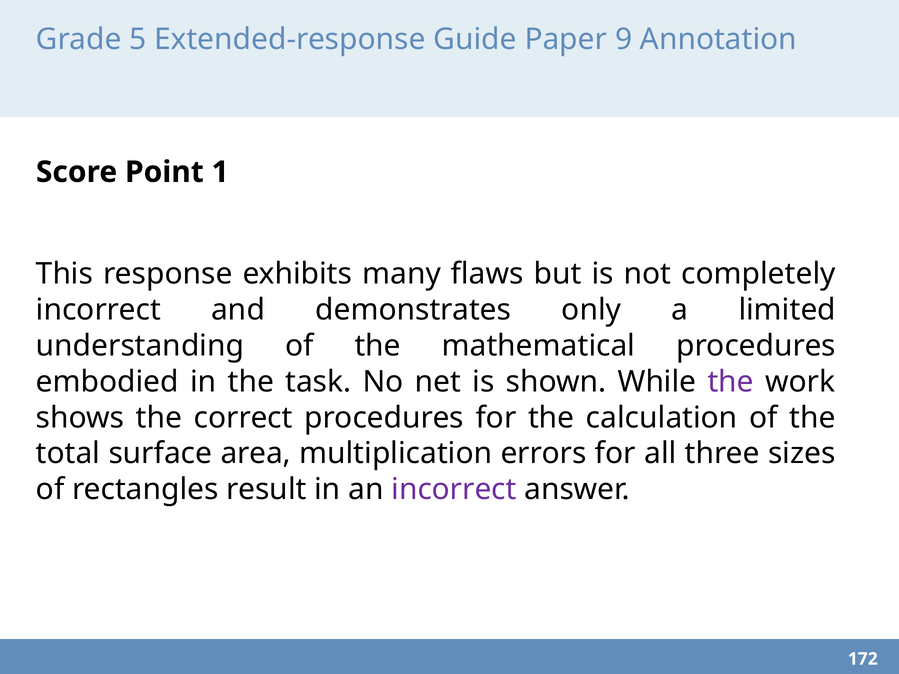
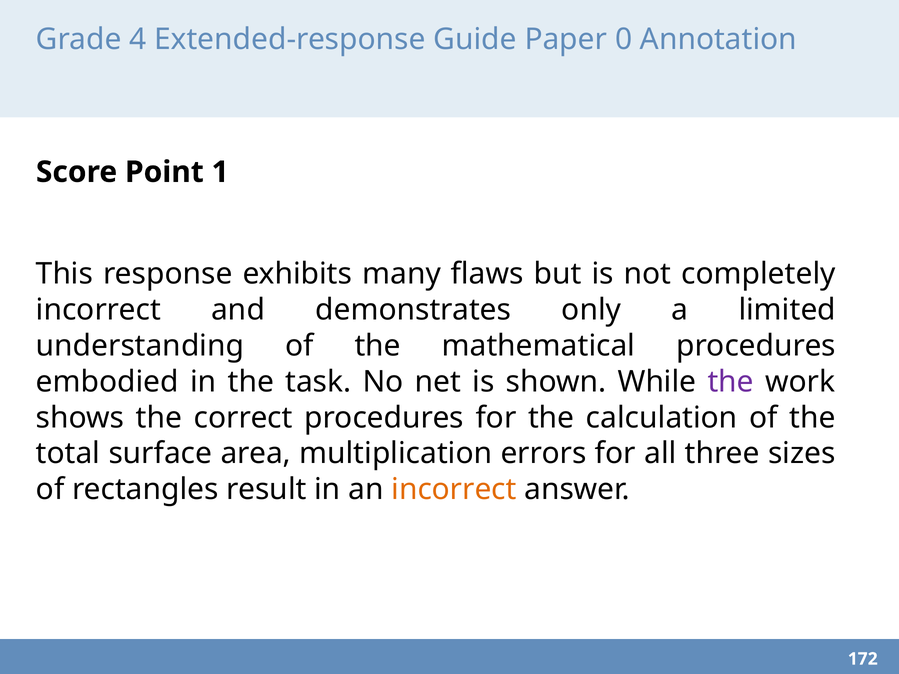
5: 5 -> 4 (138, 40)
9: 9 -> 0 (624, 40)
incorrect colour: purple -> orange (454, 490)
